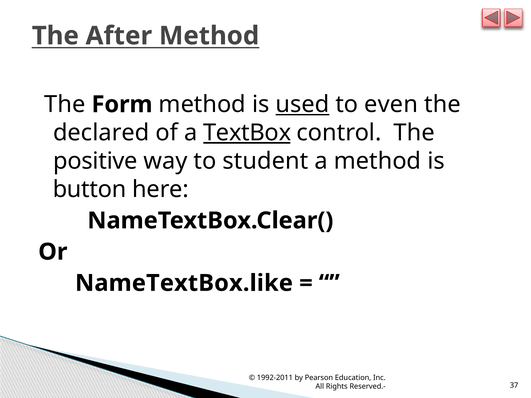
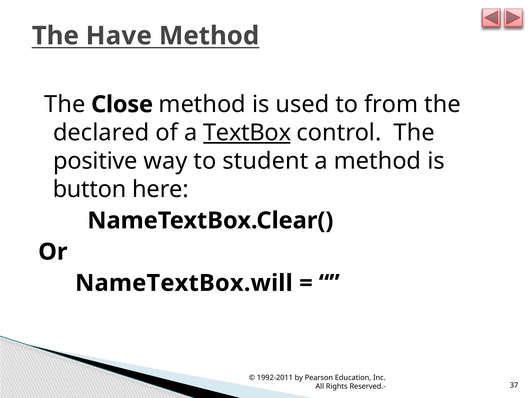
After: After -> Have (119, 36)
Form: Form -> Close (122, 104)
used underline: present -> none (302, 104)
even: even -> from (391, 104)
NameTextBox.like: NameTextBox.like -> NameTextBox.will (184, 283)
